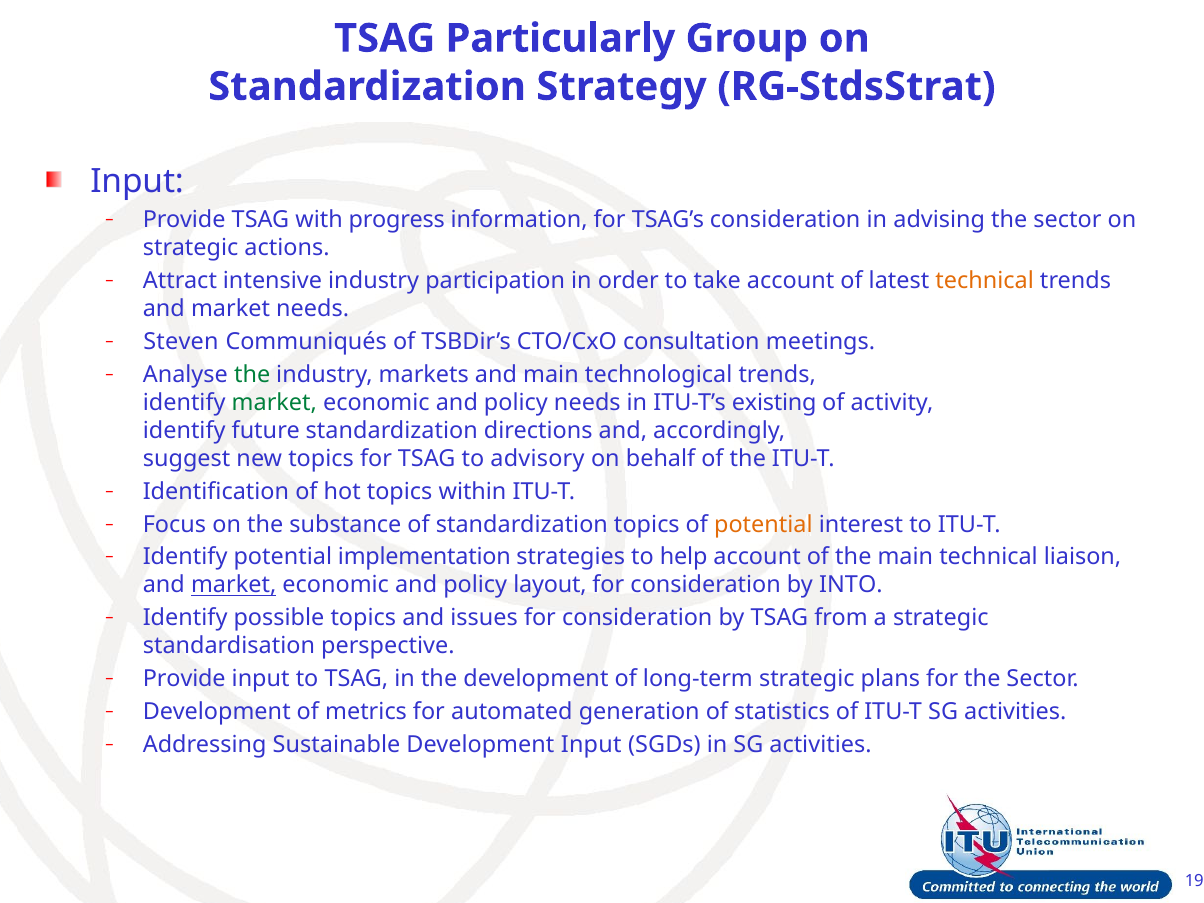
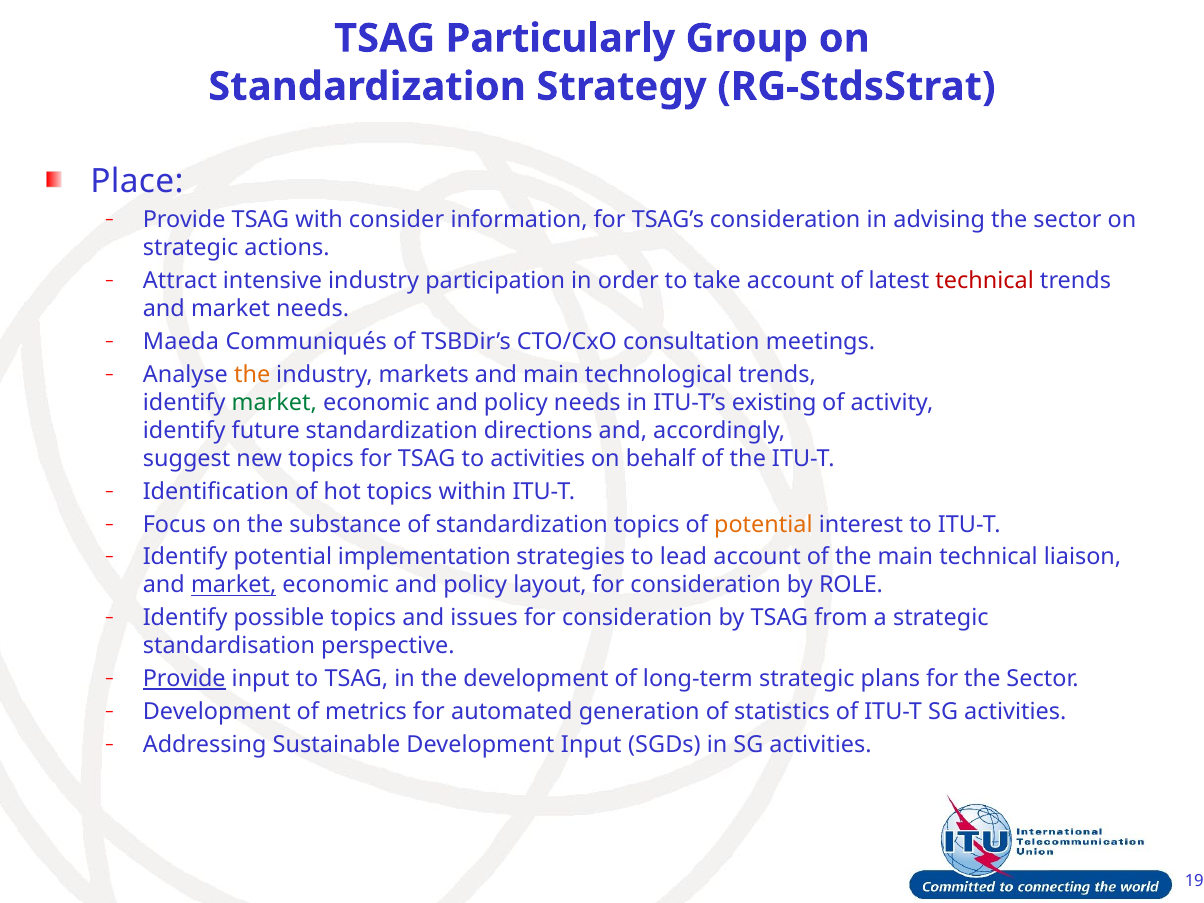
Input: Input -> Place (137, 182)
progress: progress -> consider (397, 220)
technical colour: orange -> red (985, 281)
Steven: Steven -> Maeda (181, 342)
the colour: green -> orange (252, 374)
to advisory: advisory -> activities (538, 459)
help: help -> lead (684, 557)
INTO: INTO -> ROLE (851, 585)
Provide underline: none -> present (184, 679)
